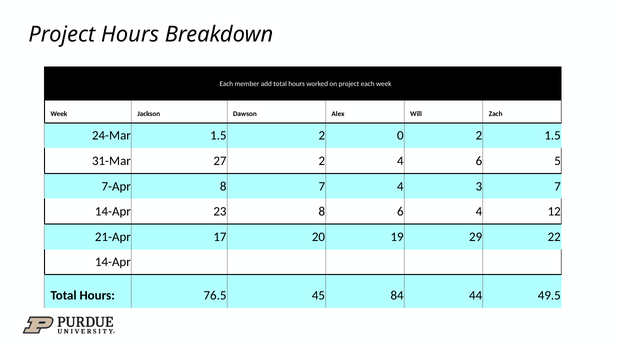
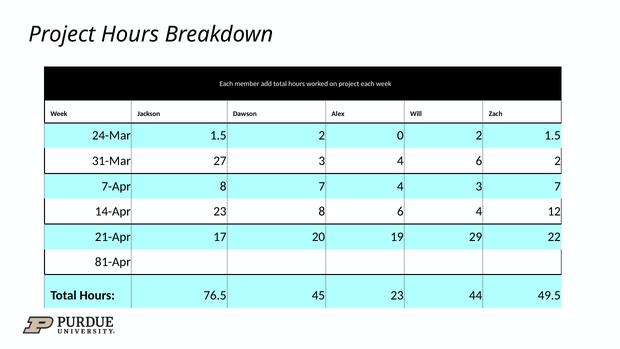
27 2: 2 -> 3 (322, 161)
6 5: 5 -> 2 (558, 161)
14-Apr: 14-Apr -> 81-Apr (113, 262)
45 84: 84 -> 23 (397, 295)
